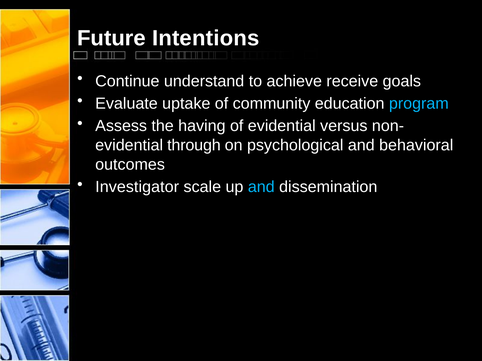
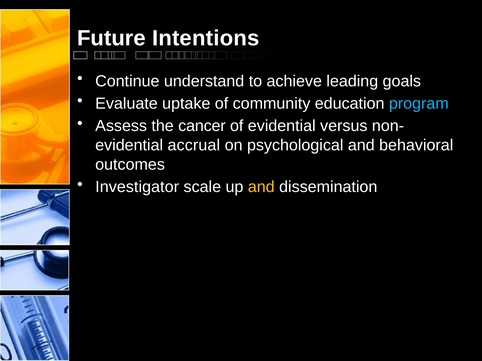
receive: receive -> leading (352, 81)
having: having -> cancer (202, 126)
through: through -> accrual (194, 145)
and colour: light blue -> yellow (261, 187)
